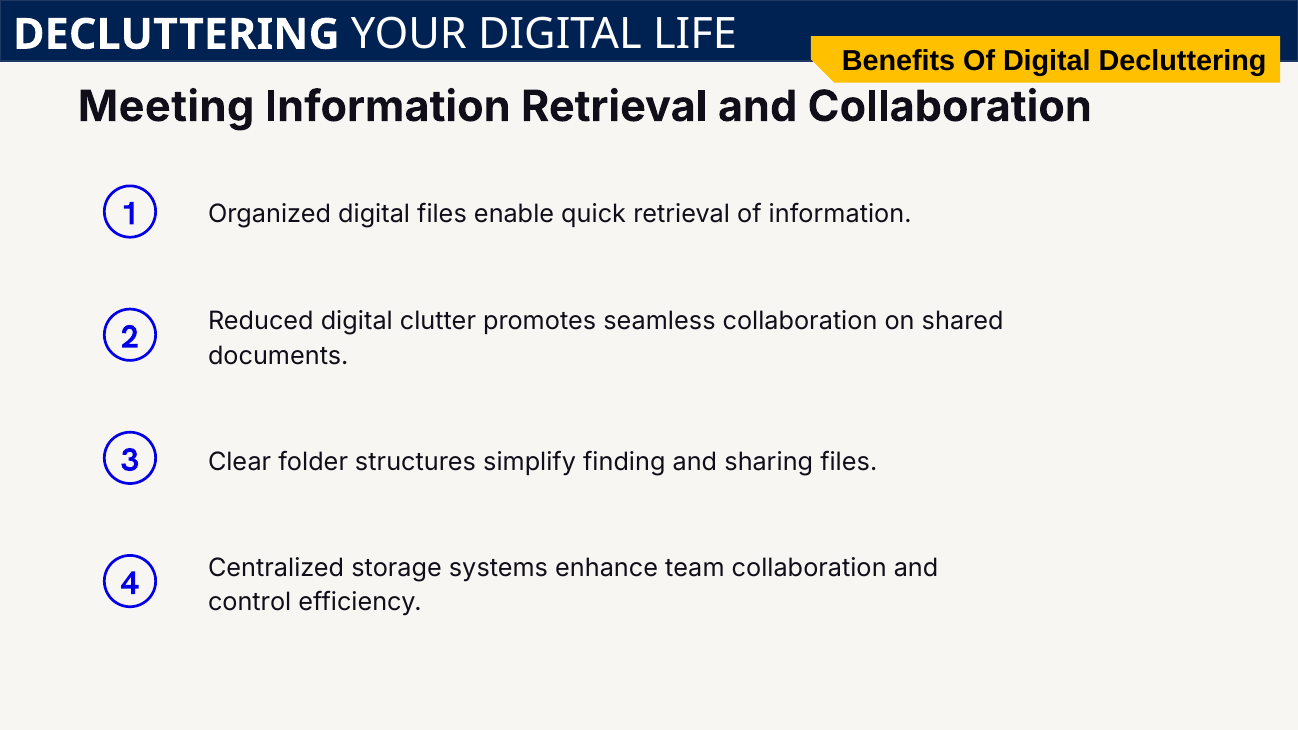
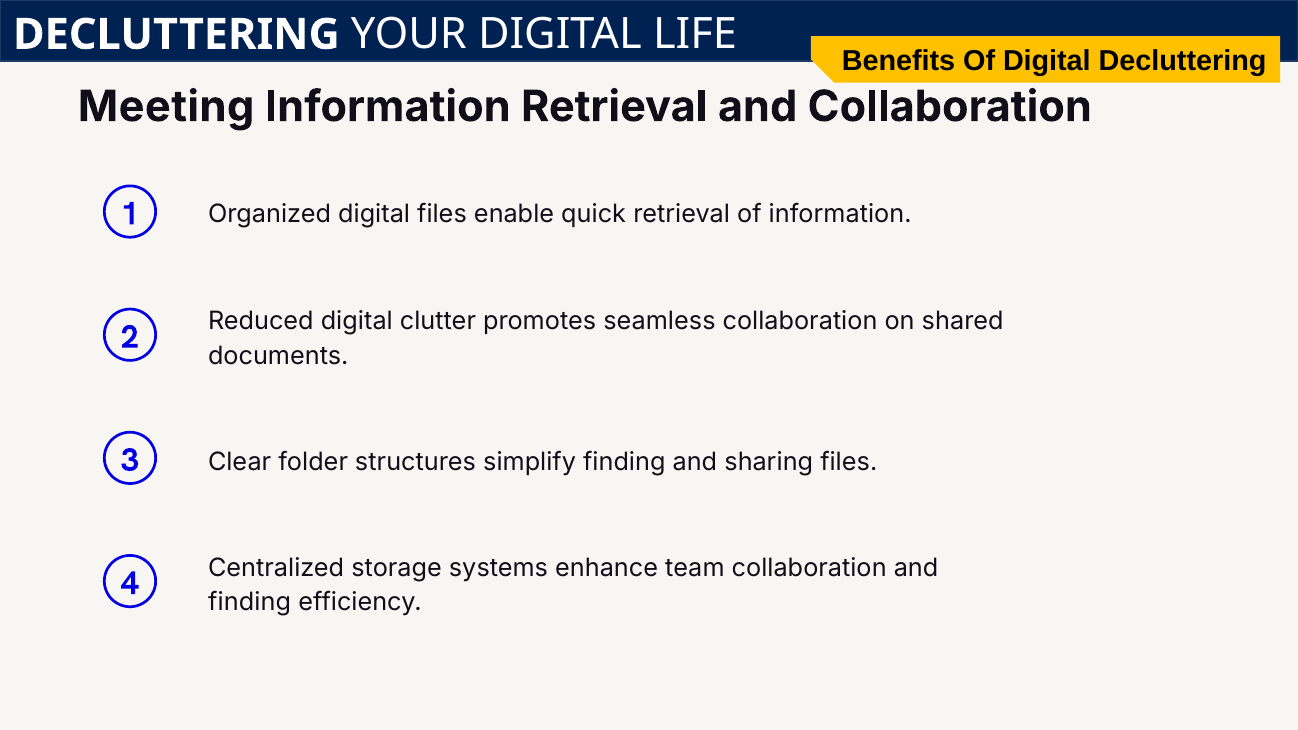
control: control -> finding (250, 603)
